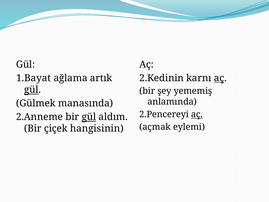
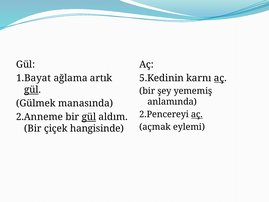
2.Kedinin: 2.Kedinin -> 5.Kedinin (162, 78)
hangisinin: hangisinin -> hangisinde (97, 128)
